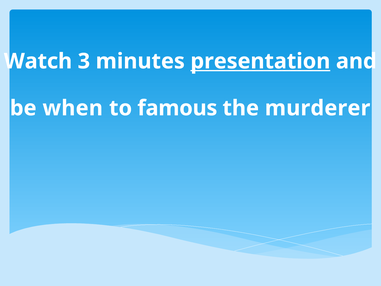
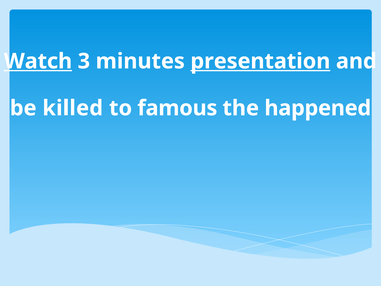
Watch underline: none -> present (38, 61)
when: when -> killed (73, 108)
murderer: murderer -> happened (318, 108)
